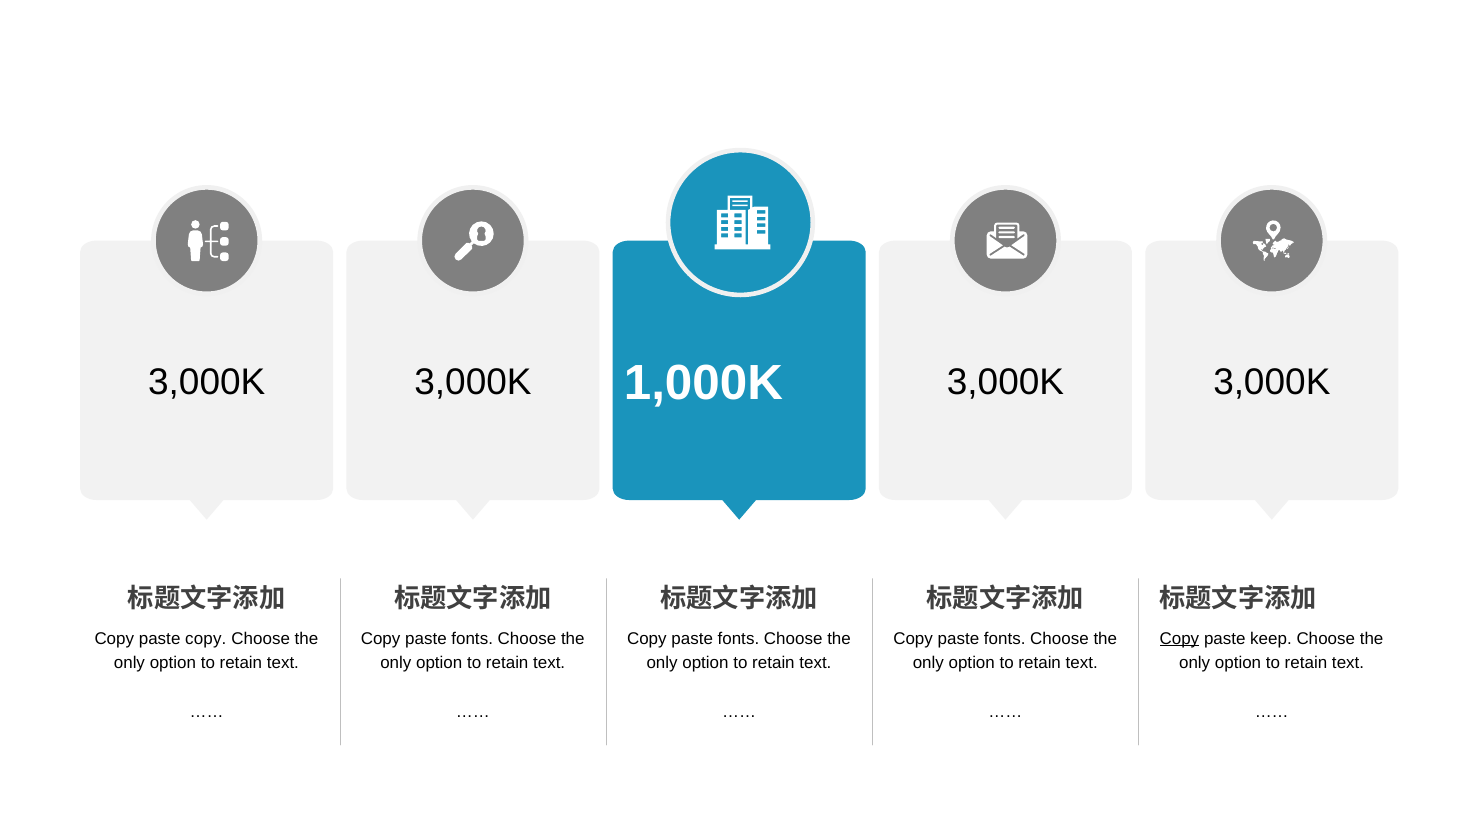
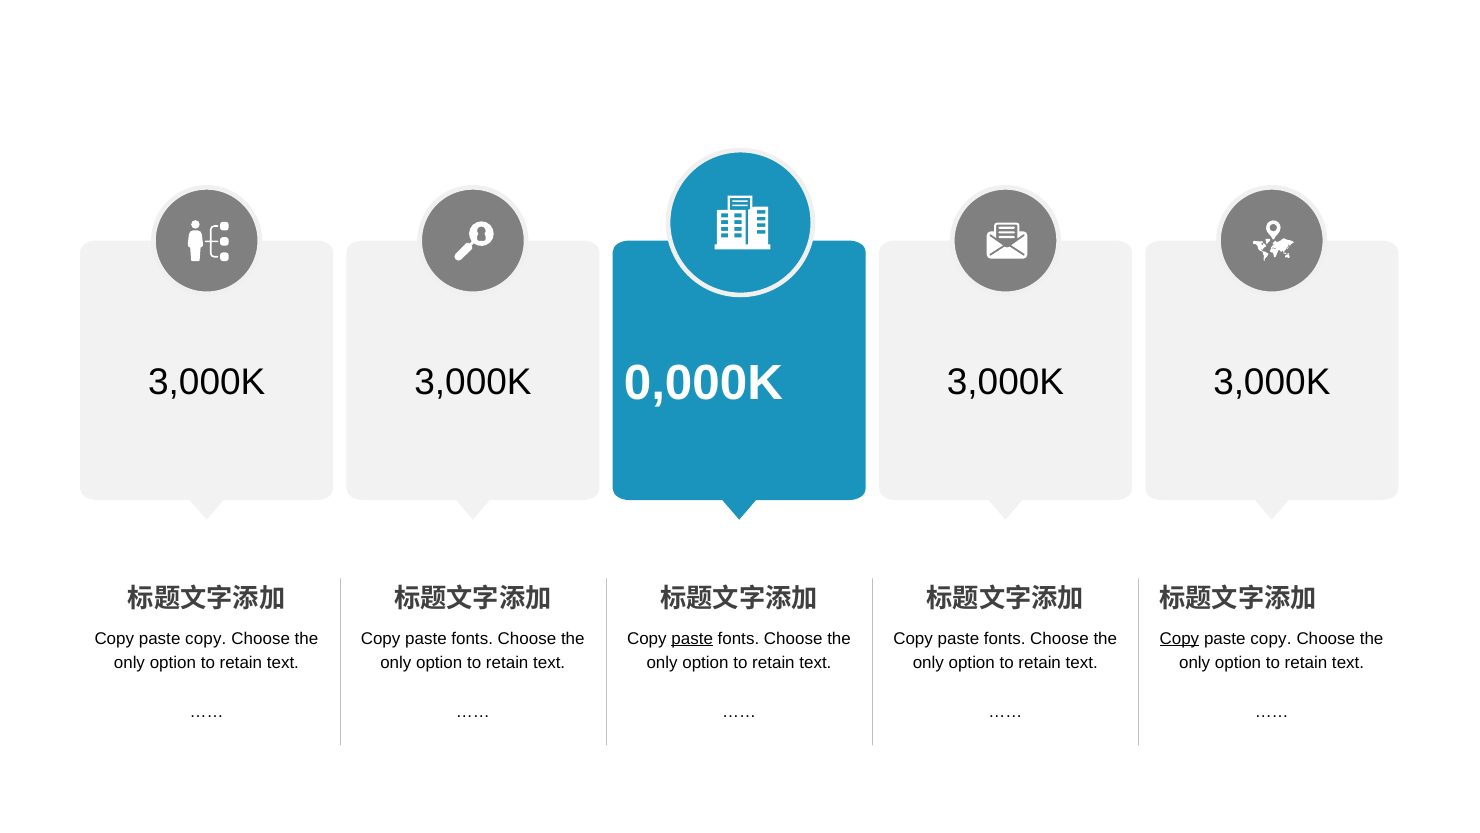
1,000K: 1,000K -> 0,000K (703, 383)
paste underline: none -> present (692, 638)
keep: keep -> copy (1271, 638)
